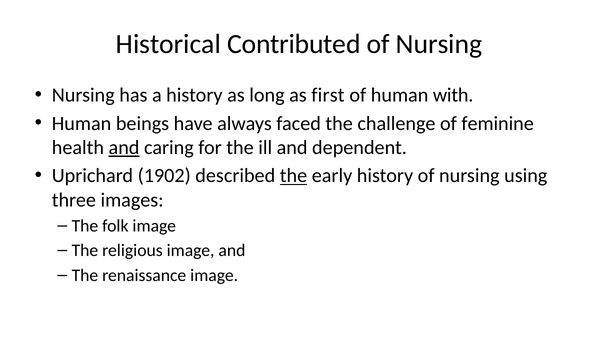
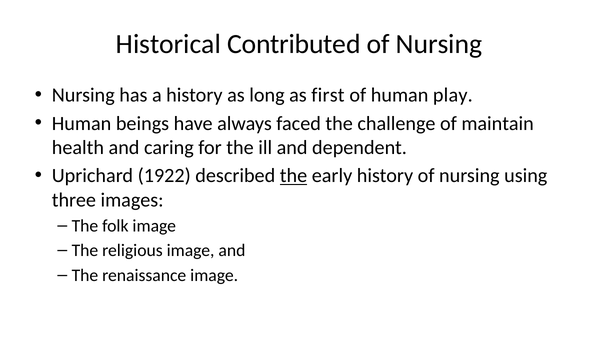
with: with -> play (453, 95)
feminine: feminine -> maintain (498, 123)
and underline: present -> none (124, 148)
1902: 1902 -> 1922 (164, 176)
